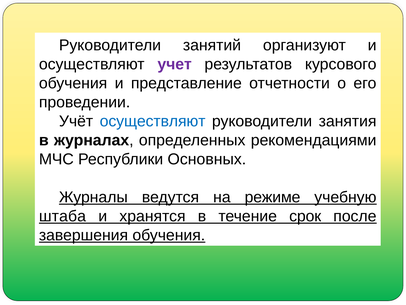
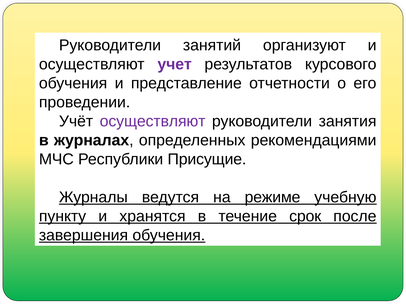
осуществляют colour: blue -> purple (153, 121)
Основных: Основных -> Присущие (207, 159)
штаба: штаба -> пункту (63, 216)
